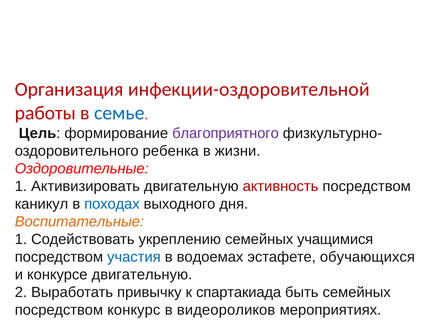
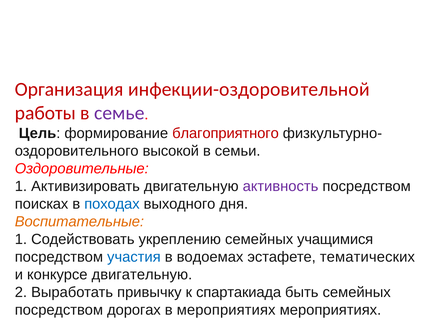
семье colour: blue -> purple (119, 113)
благоприятного colour: purple -> red (226, 134)
ребенка: ребенка -> высокой (171, 151)
жизни: жизни -> семьи (238, 151)
активность colour: red -> purple (281, 187)
каникул: каникул -> поисках (42, 204)
обучающихся: обучающихся -> тематических (367, 257)
конкурс: конкурс -> дорогах (134, 310)
в видеороликов: видеороликов -> мероприятиях (226, 310)
